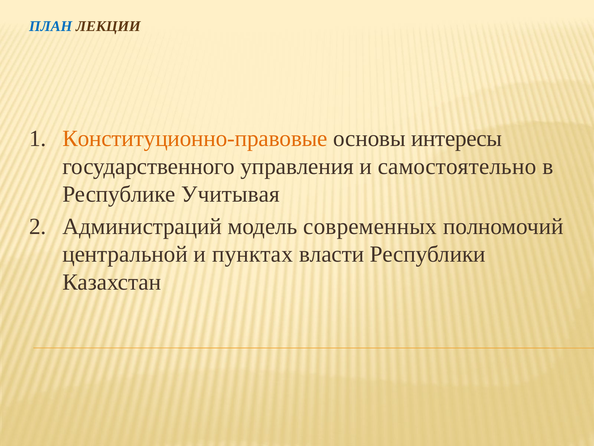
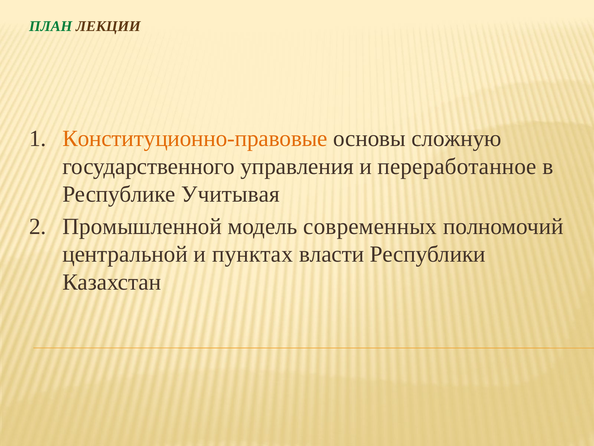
ПЛАН colour: blue -> green (51, 26)
интересы: интересы -> сложную (456, 138)
самостоятельно: самостоятельно -> переработанное (457, 166)
Администраций: Администраций -> Промышленной (142, 226)
